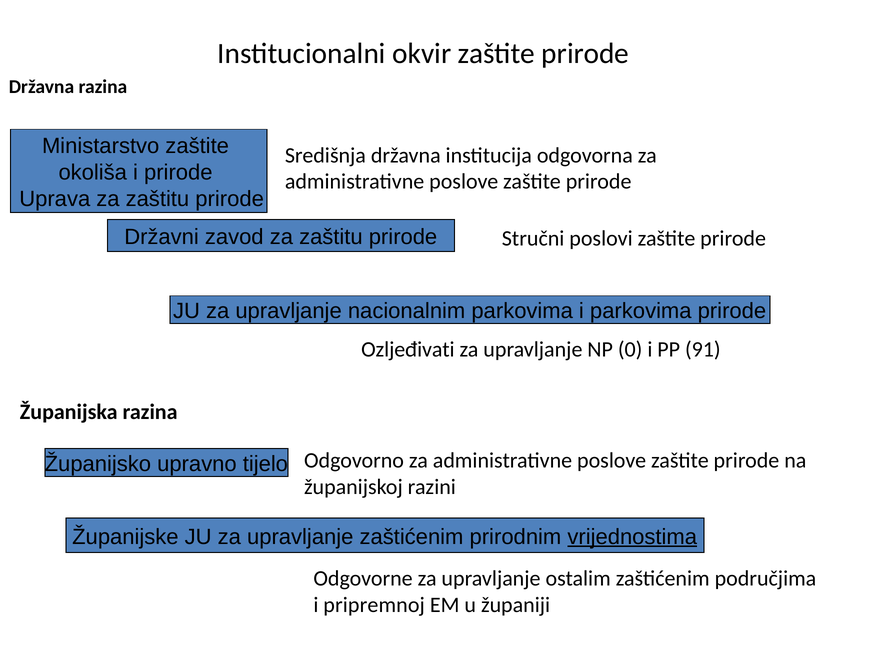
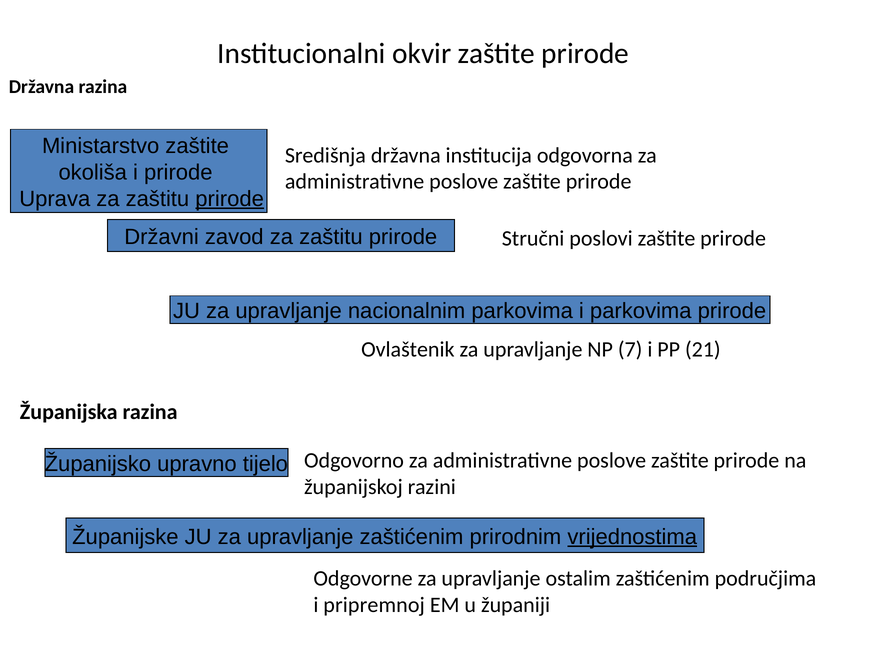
prirode underline: none -> present (230, 199)
Ozljeđivati: Ozljeđivati -> Ovlaštenik (408, 349)
0: 0 -> 7 (630, 349)
91: 91 -> 21 (703, 349)
